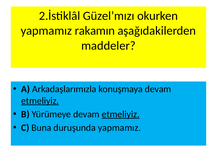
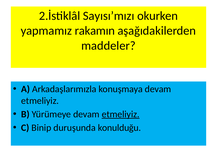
Güzel’mızı: Güzel’mızı -> Sayısı’mızı (109, 16)
etmeliyiz underline: present -> none (40, 100)
Buna: Buna -> Binip (41, 128)
duruşunda yapmamız: yapmamız -> konulduğu (119, 128)
